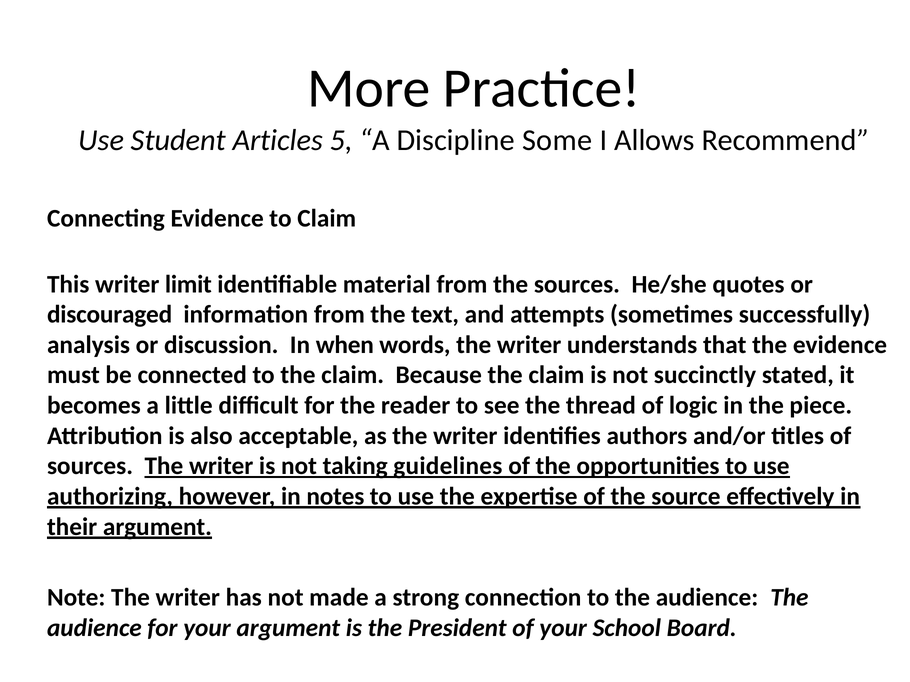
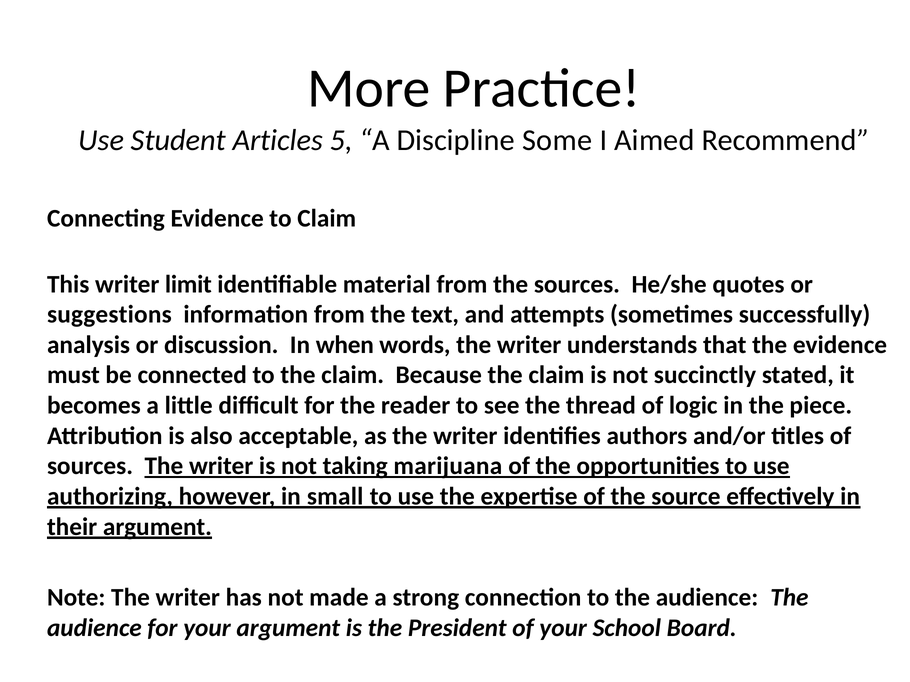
Allows: Allows -> Aimed (654, 140)
discouraged: discouraged -> suggestions (109, 315)
guidelines: guidelines -> marijuana (448, 466)
notes: notes -> small (335, 497)
